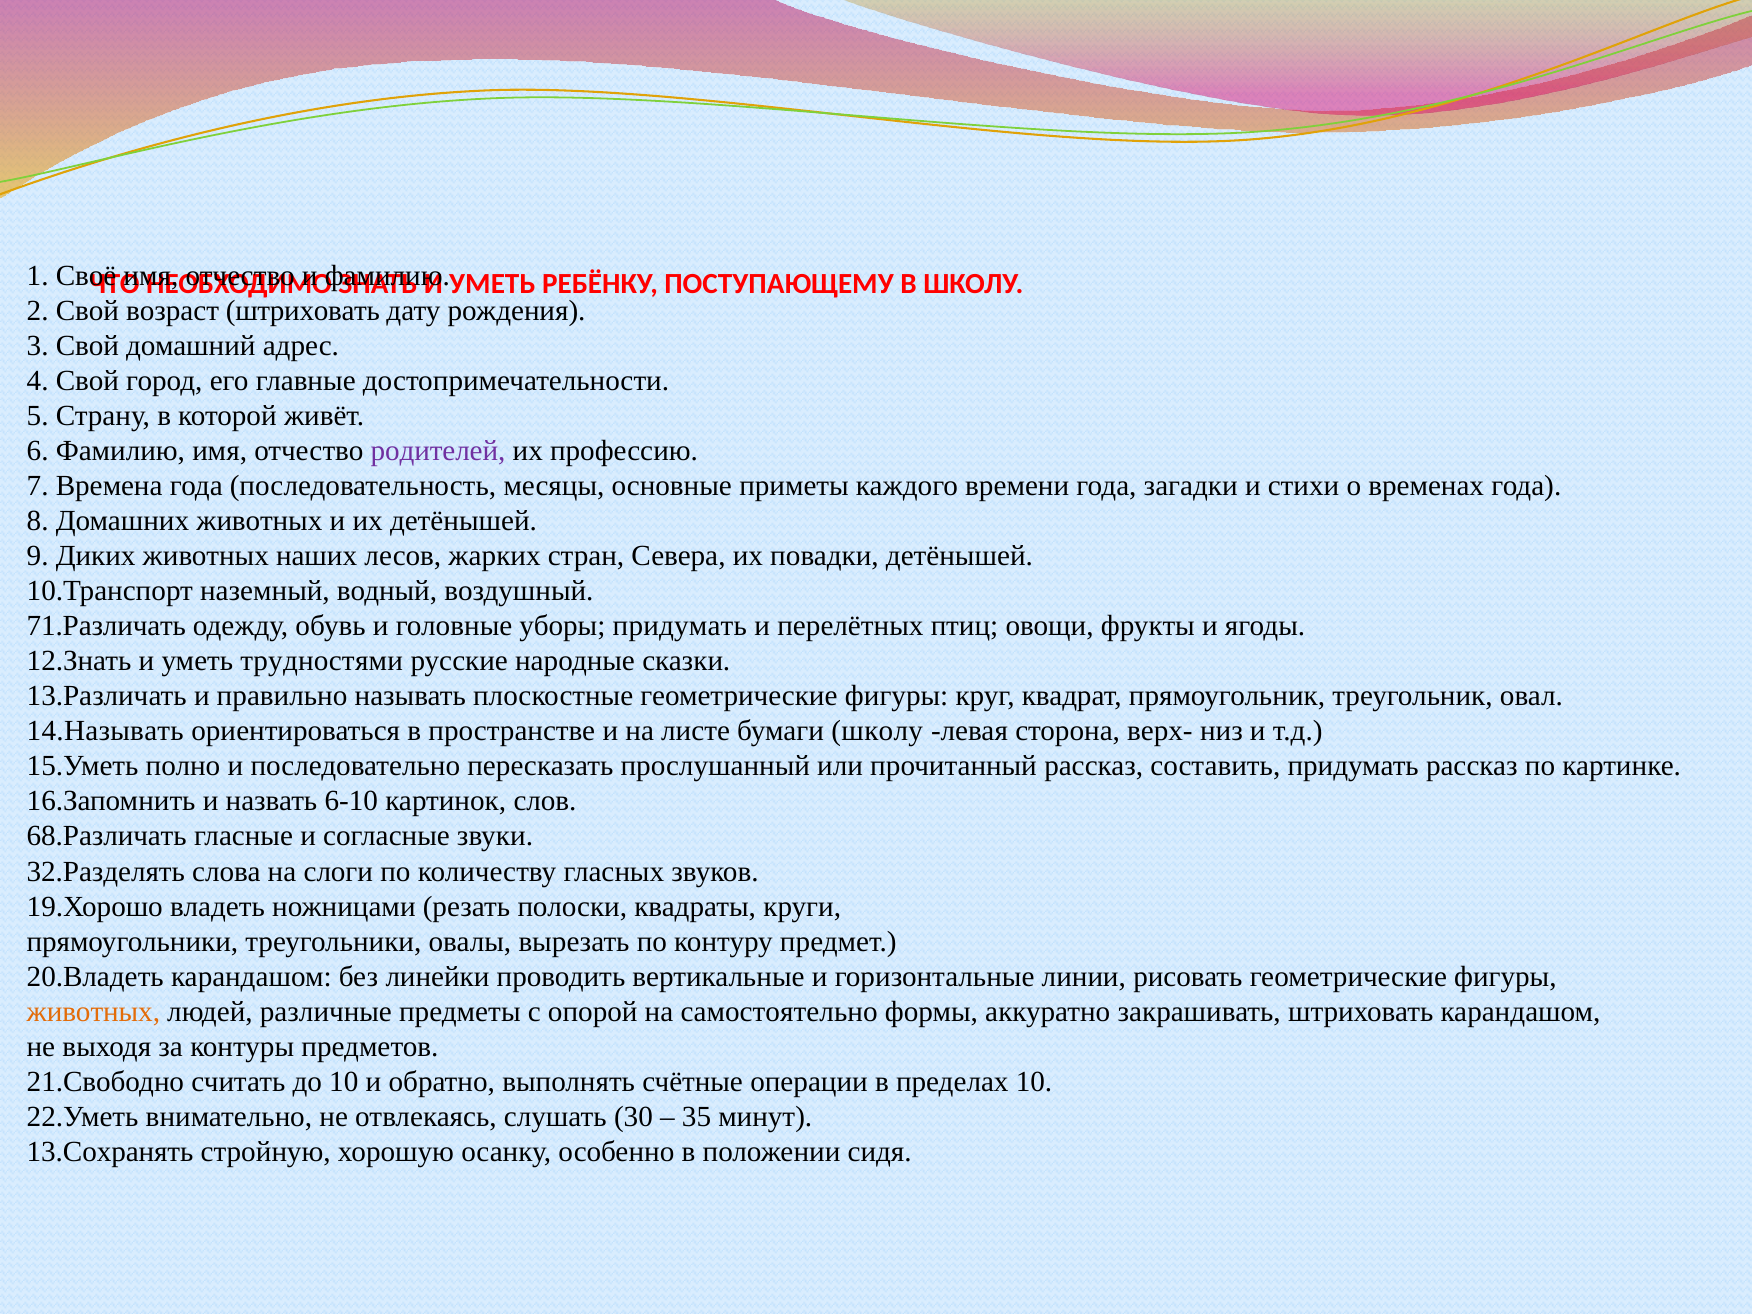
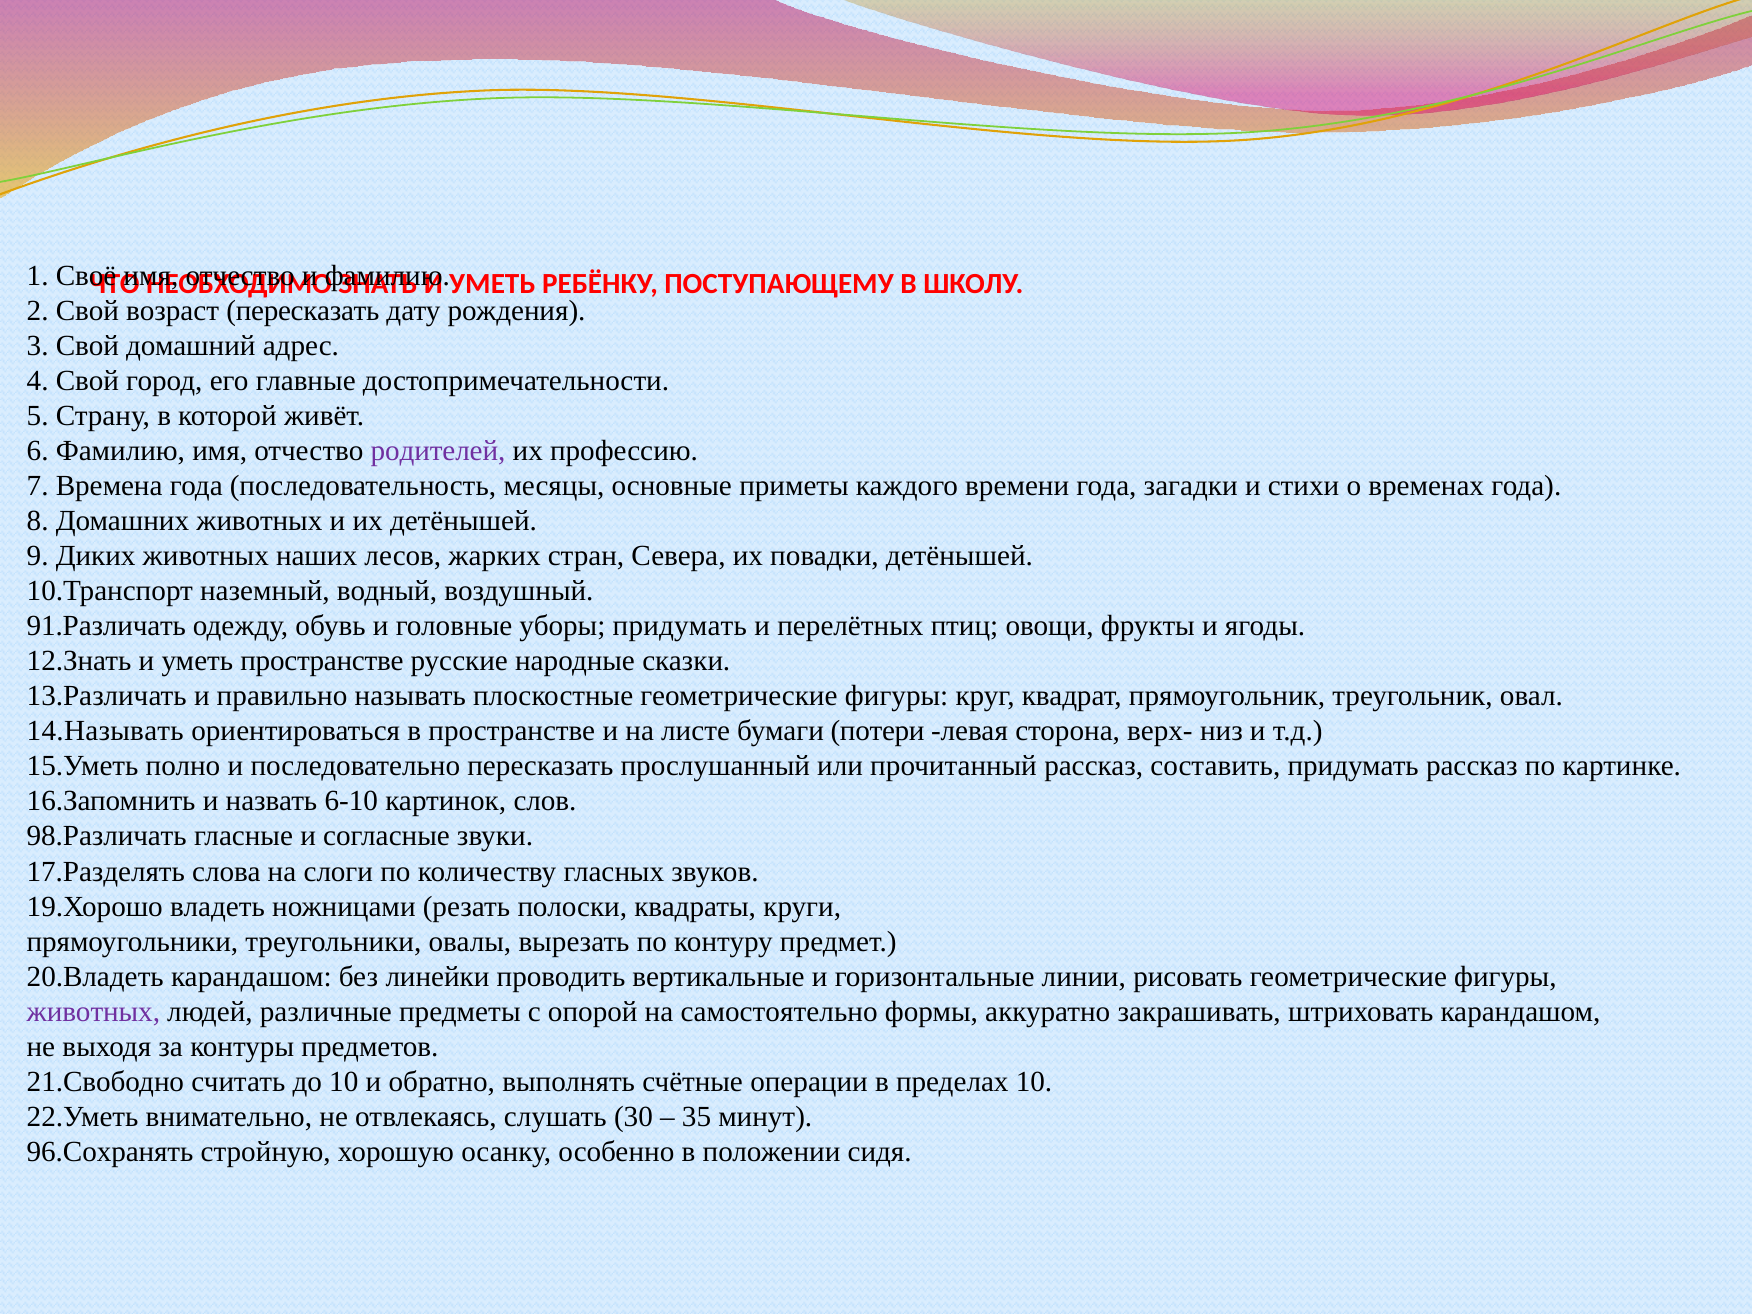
возраст штриховать: штриховать -> пересказать (303, 311)
71.Различать: 71.Различать -> 91.Различать (106, 626)
уметь трудностями: трудностями -> пространстве (322, 661)
бумаги школу: школу -> потери (878, 731)
68.Различать: 68.Различать -> 98.Различать (107, 836)
32.Разделять: 32.Разделять -> 17.Разделять (106, 871)
животных colour: orange -> purple (93, 1012)
13.Сохранять: 13.Сохранять -> 96.Сохранять (110, 1152)
